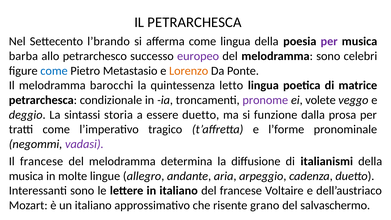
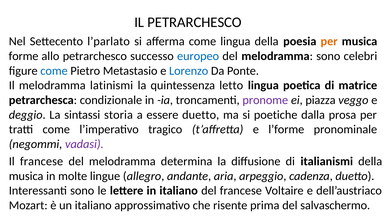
IL PETRARCHESCA: PETRARCHESCA -> PETRARCHESCO (195, 22)
l’brando: l’brando -> l’parlato (109, 41)
per colour: purple -> orange (329, 41)
barba: barba -> forme (24, 56)
europeo colour: purple -> blue (198, 56)
Lorenzo colour: orange -> blue (189, 71)
barocchi: barocchi -> latinismi (112, 85)
volete: volete -> piazza (321, 100)
funzione: funzione -> poetiche (276, 115)
grano: grano -> prima (265, 205)
